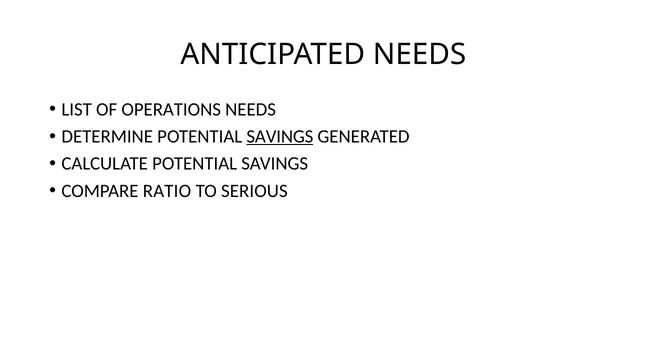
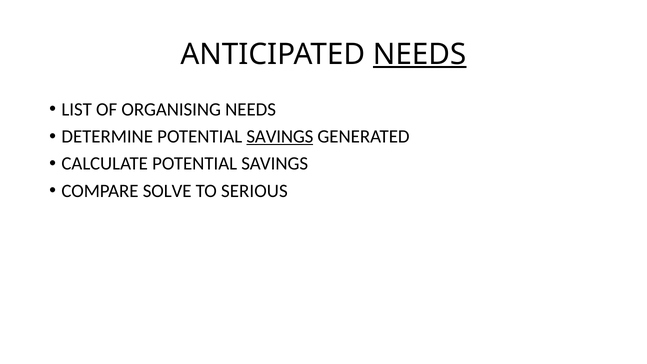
NEEDS underline: none -> present (420, 54)
OPERATIONS: OPERATIONS -> ORGANISING (171, 109)
RATIO: RATIO -> SOLVE (167, 191)
